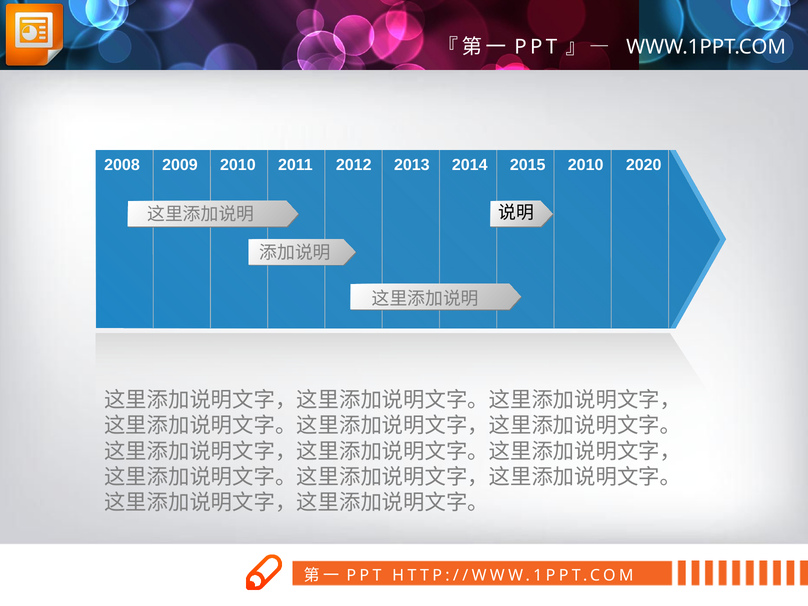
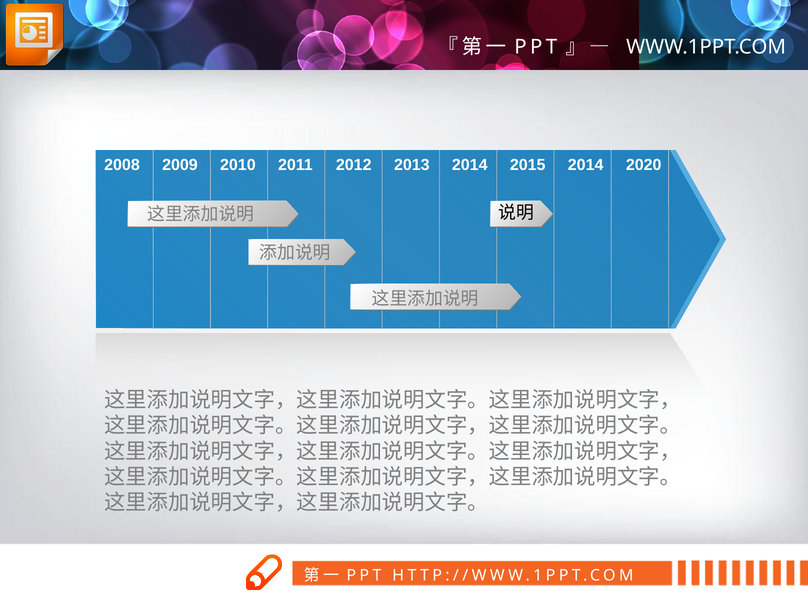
2010: 2010 -> 2014 (586, 165)
